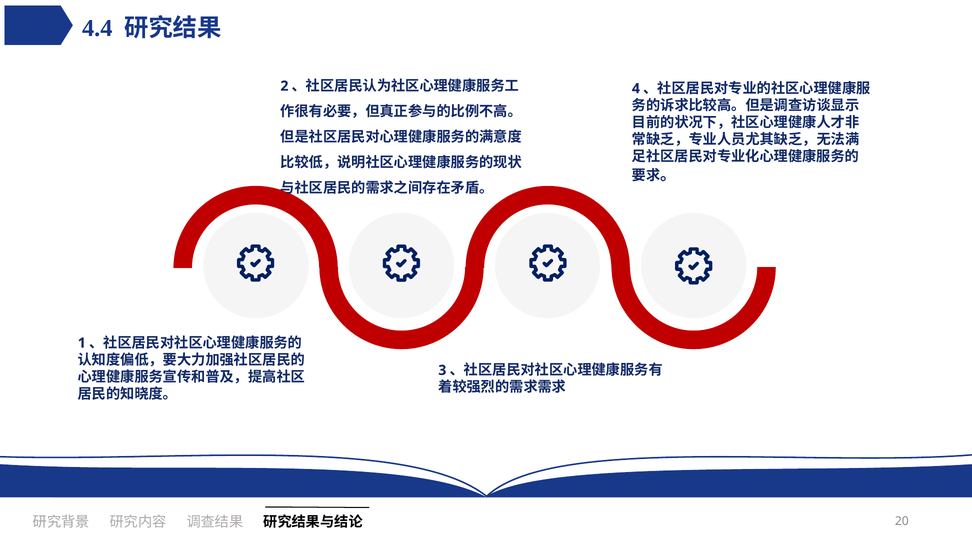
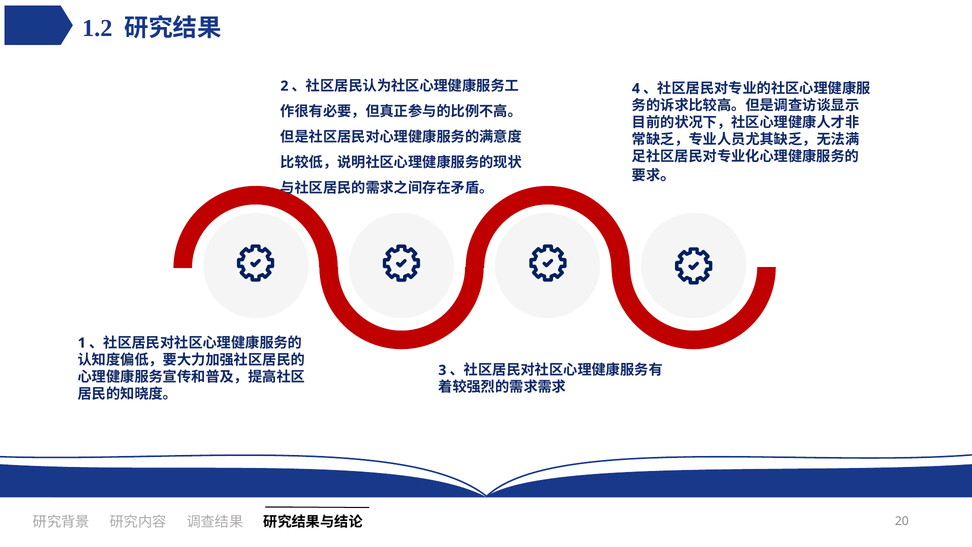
4.4: 4.4 -> 1.2 (97, 28)
